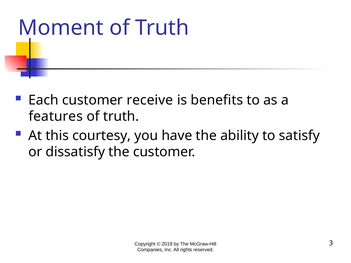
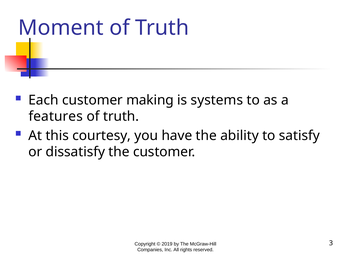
receive: receive -> making (150, 100)
benefits: benefits -> systems (217, 100)
